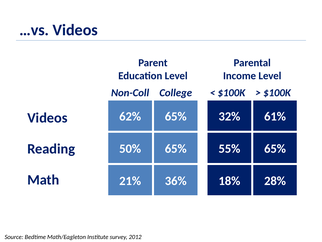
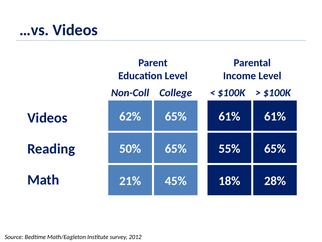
32%: 32% -> 61% (229, 116)
36%: 36% -> 45% (176, 181)
